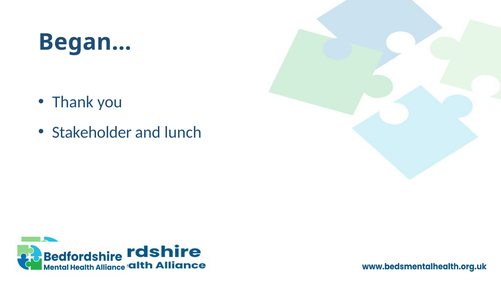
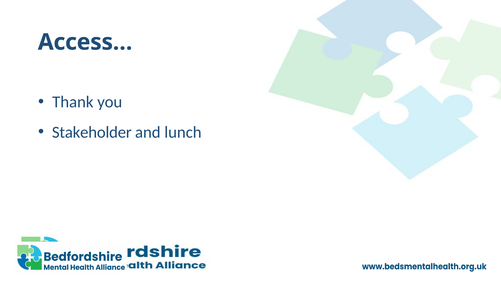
Began…: Began… -> Access… (85, 42)
